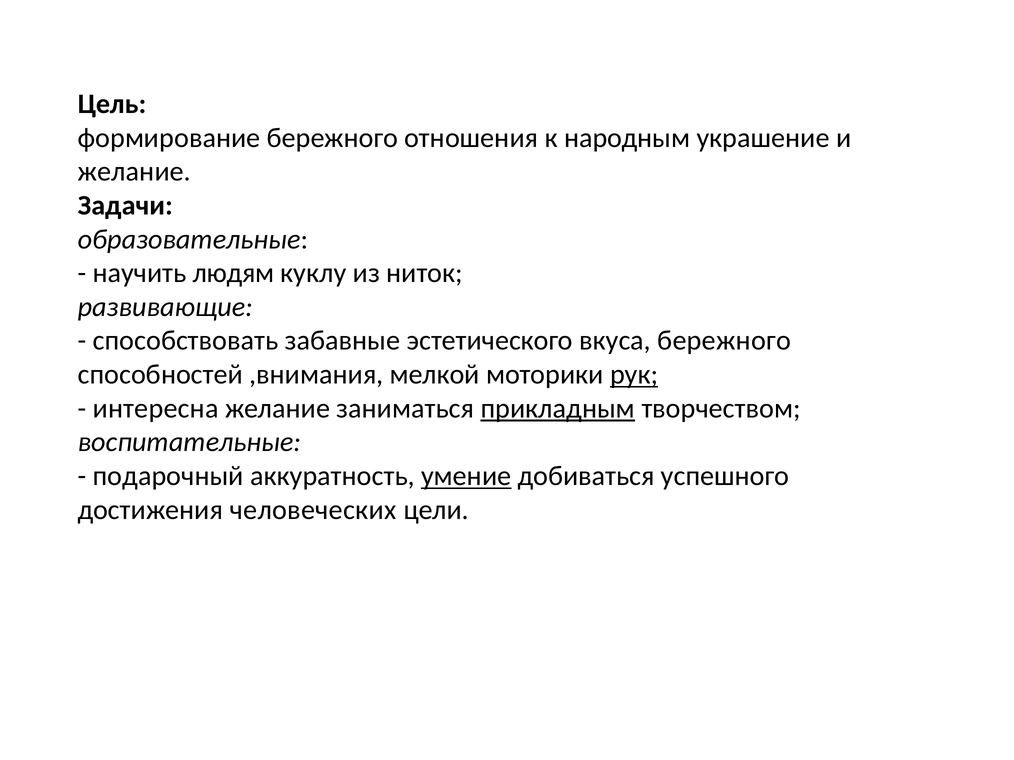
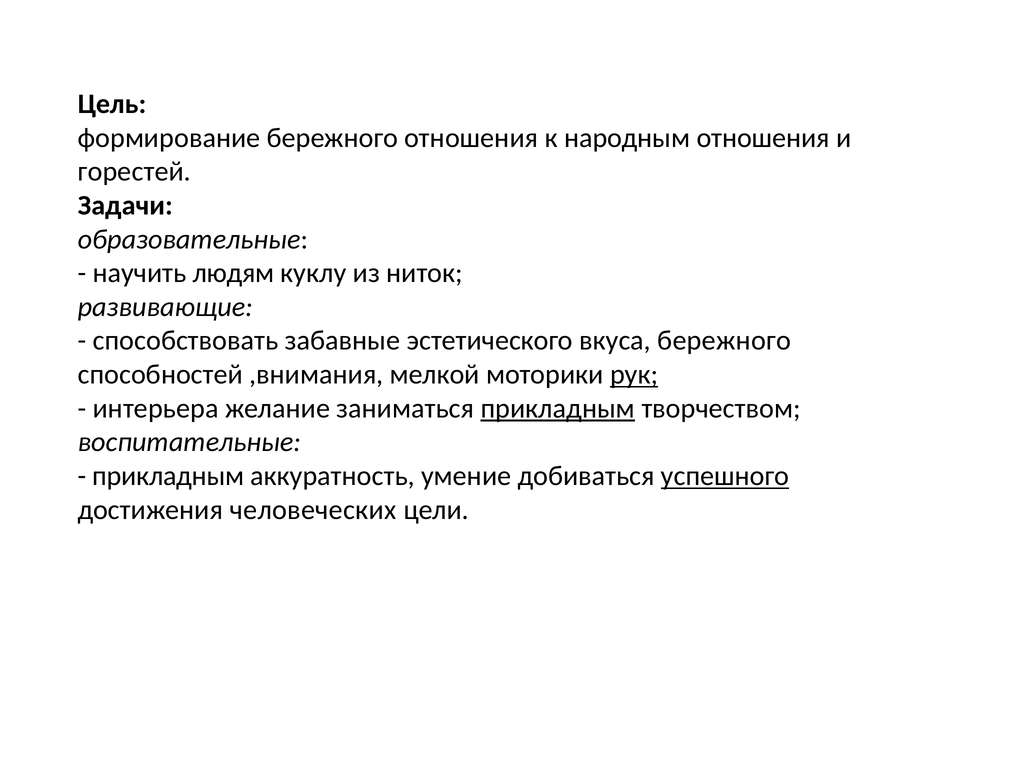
народным украшение: украшение -> отношения (763, 138)
желание: желание -> горестей (134, 172)
интересна: интересна -> интерьера (156, 409)
подарочный: подарочный -> прикладным (168, 476)
умение underline: present -> none (466, 476)
успешного underline: none -> present (725, 476)
